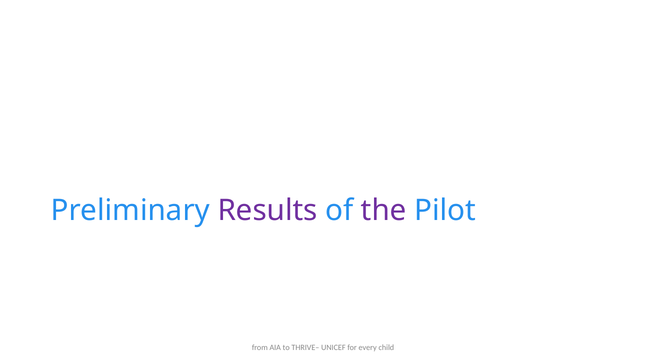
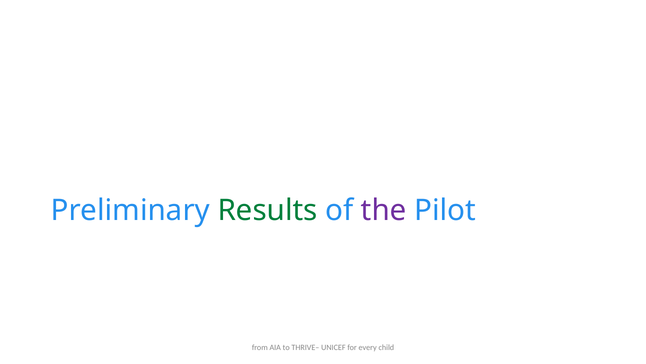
Results colour: purple -> green (268, 210)
